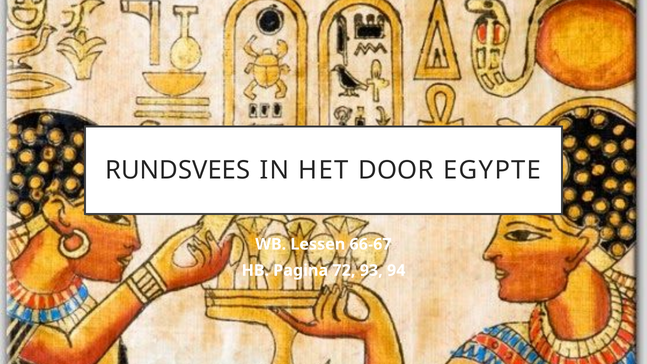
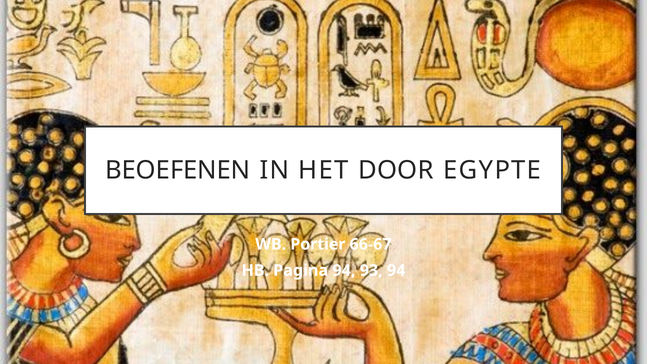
RUNDSVEES: RUNDSVEES -> BEOEFENEN (178, 170)
Lessen: Lessen -> Portier (318, 244)
Pagina 72: 72 -> 94 (344, 270)
